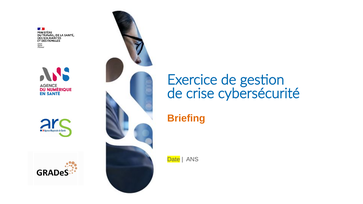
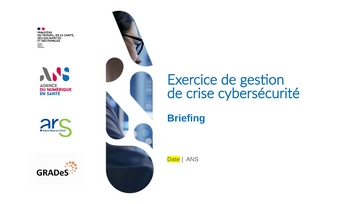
Briefing colour: orange -> blue (186, 119)
